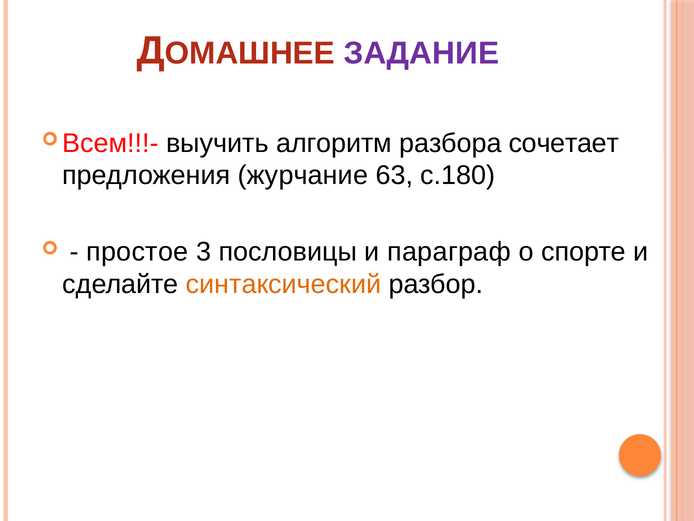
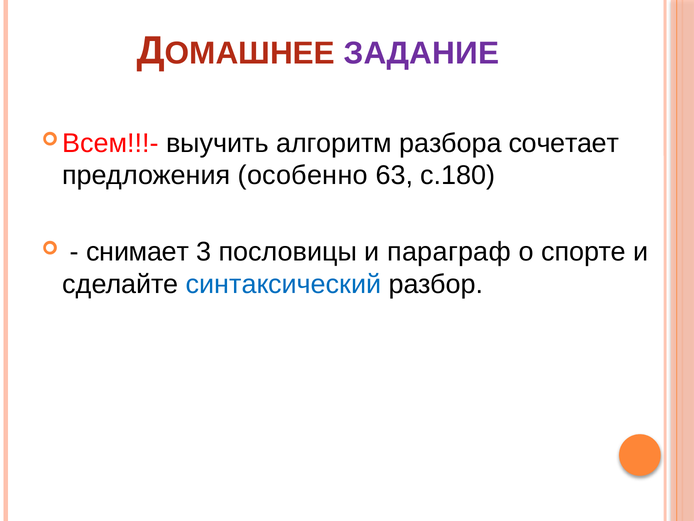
журчание: журчание -> особенно (303, 175)
простое: простое -> снимает (138, 252)
синтаксический colour: orange -> blue (284, 284)
